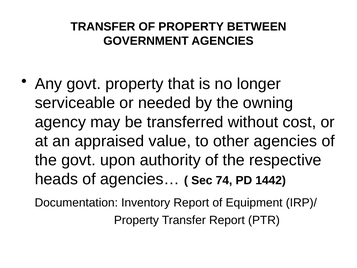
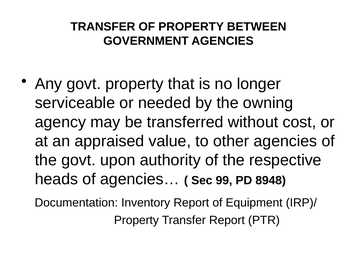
74: 74 -> 99 (224, 180)
1442: 1442 -> 8948 (271, 180)
